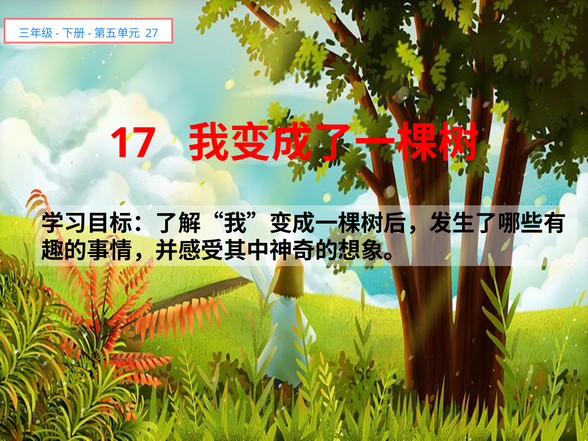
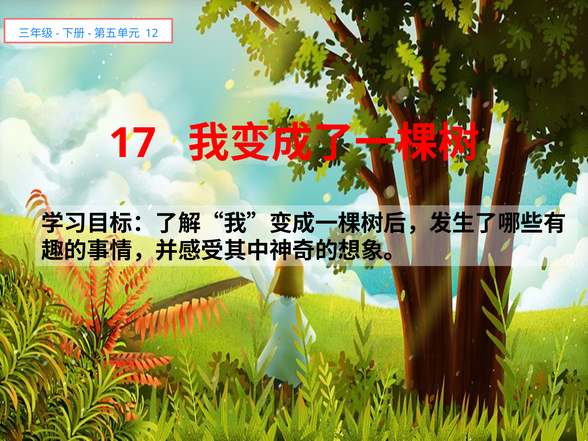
27: 27 -> 12 (152, 33)
